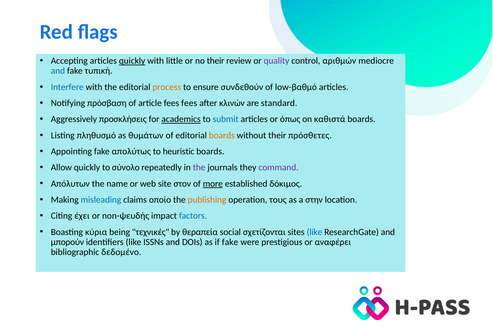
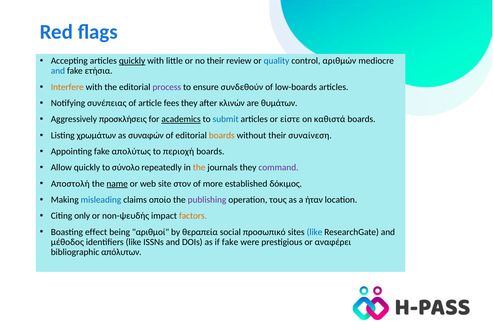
quality colour: purple -> blue (276, 61)
τυπική: τυπική -> ετήσια (99, 71)
Interfere colour: blue -> orange (67, 87)
process colour: orange -> purple (167, 87)
low-βαθμό: low-βαθμό -> low-boards (296, 87)
πρόσβαση: πρόσβαση -> συνέπειας (107, 103)
fees fees: fees -> they (189, 103)
standard: standard -> θυμάτων (279, 103)
όπως: όπως -> είστε (290, 119)
πληθυσμό: πληθυσμό -> χρωμάτων (96, 135)
θυμάτων: θυμάτων -> συναφών (146, 135)
πρόσθετες: πρόσθετες -> συναίνεση (310, 135)
heuristic: heuristic -> περιοχή (179, 151)
the colour: purple -> orange (199, 167)
Απόλυτων: Απόλυτων -> Αποστολή (70, 183)
name underline: none -> present (117, 183)
more underline: present -> none (213, 183)
publishing colour: orange -> purple (207, 200)
στην: στην -> ήταν (314, 200)
έχει: έχει -> only (82, 216)
factors colour: blue -> orange (193, 216)
κύρια: κύρια -> effect (96, 232)
τεχνικές: τεχνικές -> αριθμοί (151, 232)
σχετίζονται: σχετίζονται -> προσωπικό (264, 232)
μπορούν: μπορούν -> μέθοδος (67, 242)
δεδομένο: δεδομένο -> απόλυτων (121, 252)
